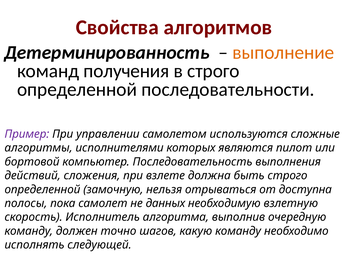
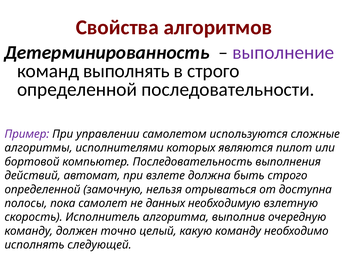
выполнение colour: orange -> purple (283, 52)
получения: получения -> выполнять (126, 71)
сложения: сложения -> автомат (92, 176)
шагов: шагов -> целый (158, 231)
